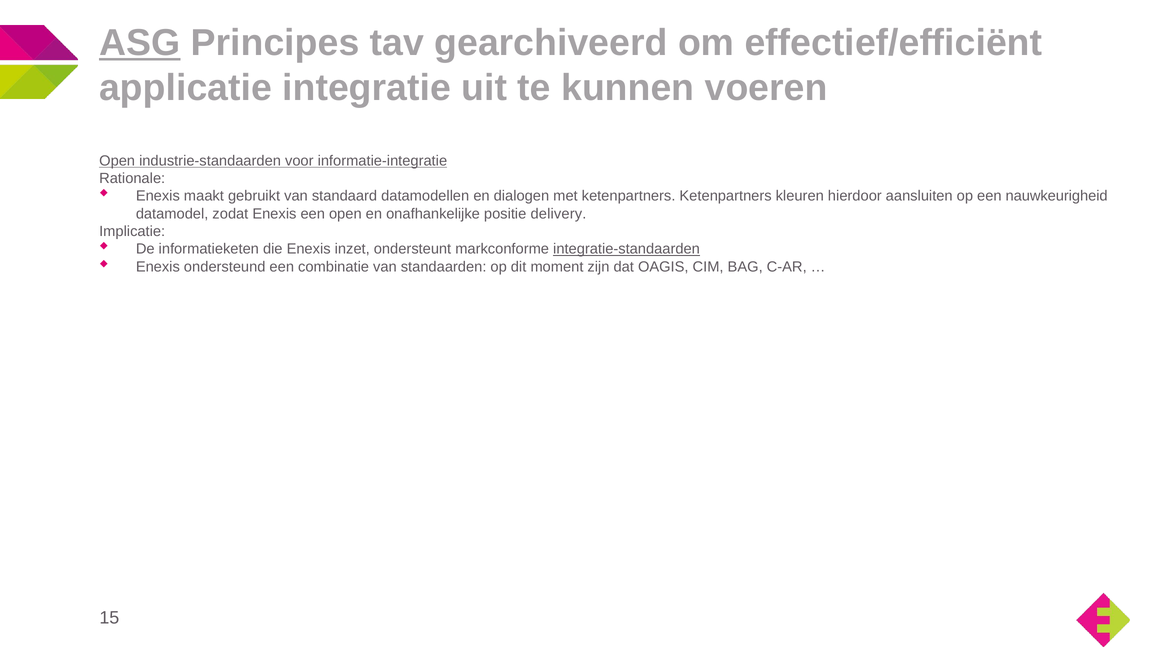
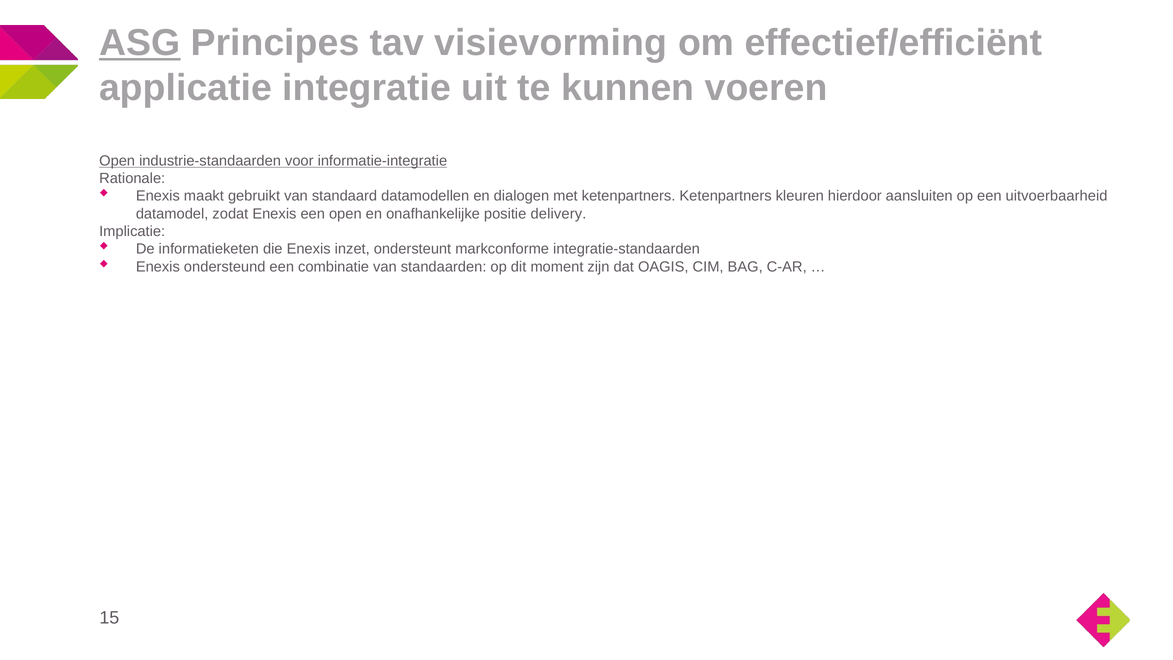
gearchiveerd: gearchiveerd -> visievorming (551, 43)
nauwkeurigheid: nauwkeurigheid -> uitvoerbaarheid (1057, 196)
integratie-standaarden underline: present -> none (626, 249)
